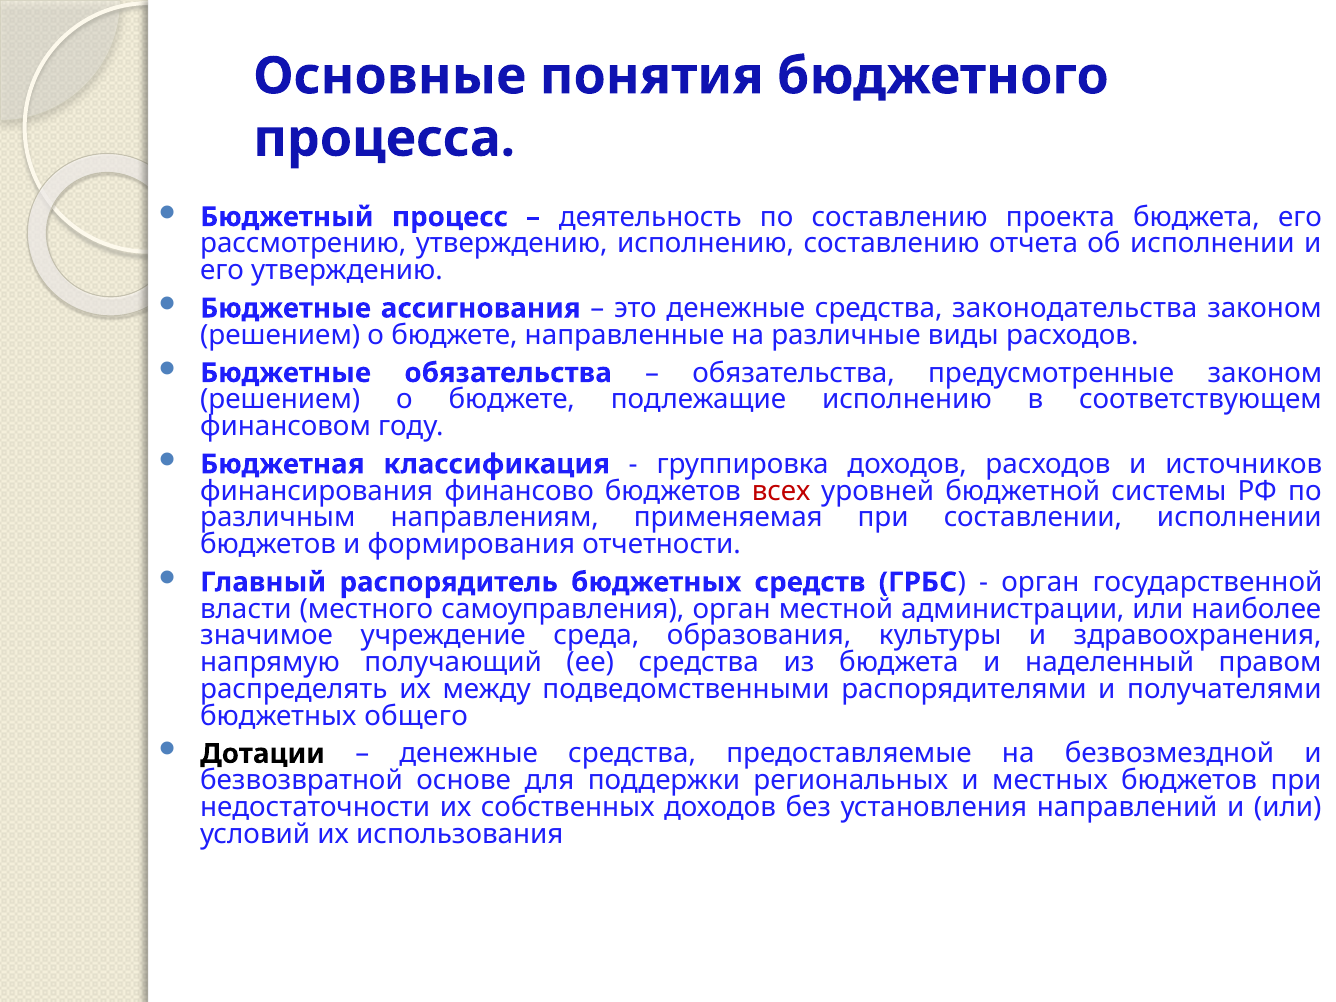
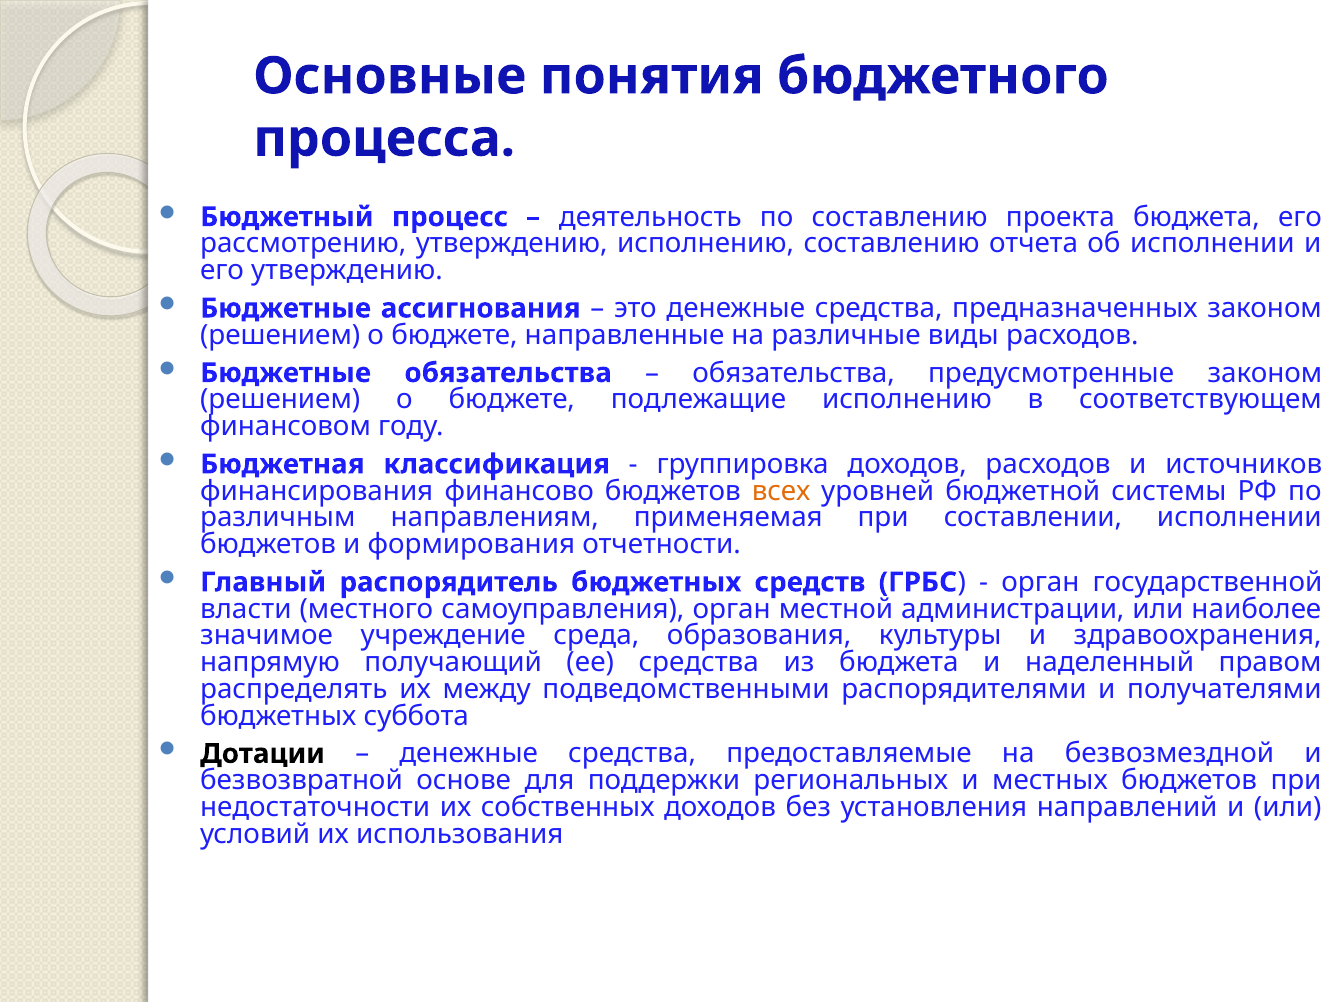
законодательства: законодательства -> предназначенных (1075, 308)
всех colour: red -> orange (781, 491)
общего: общего -> суббота (416, 716)
